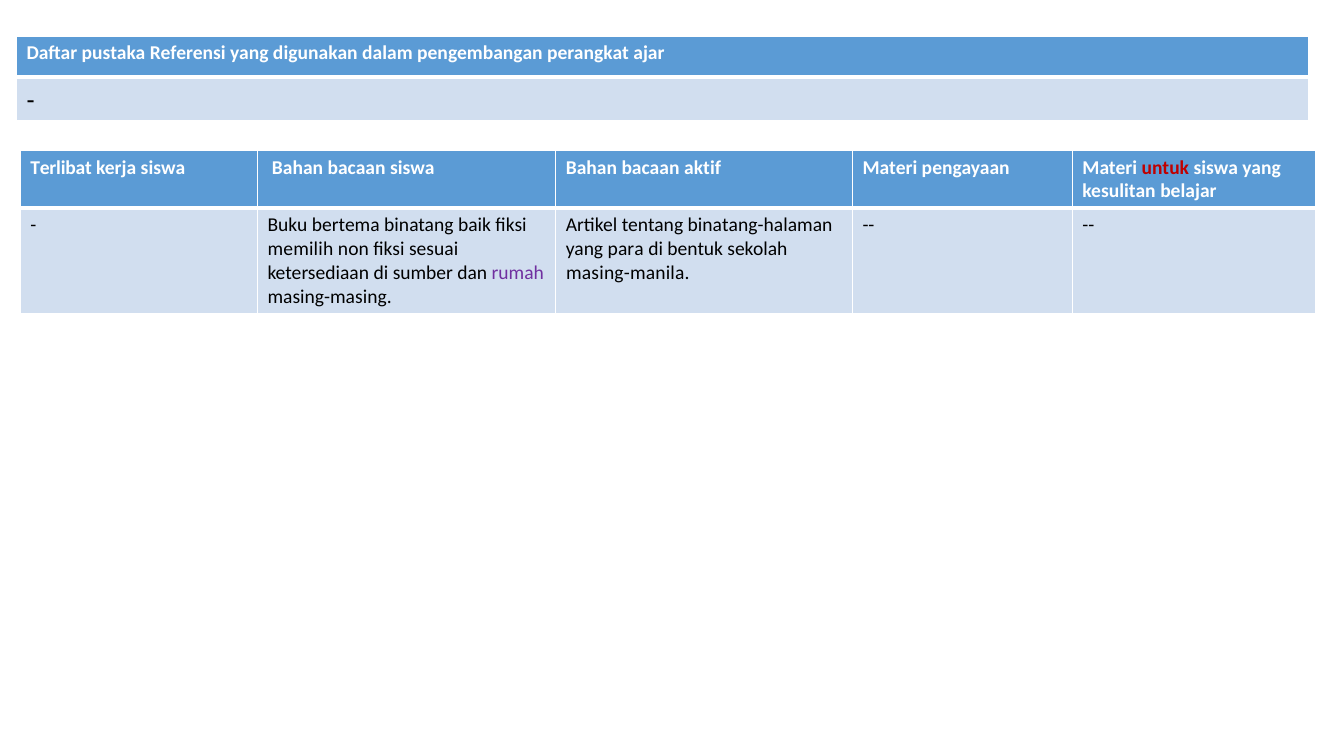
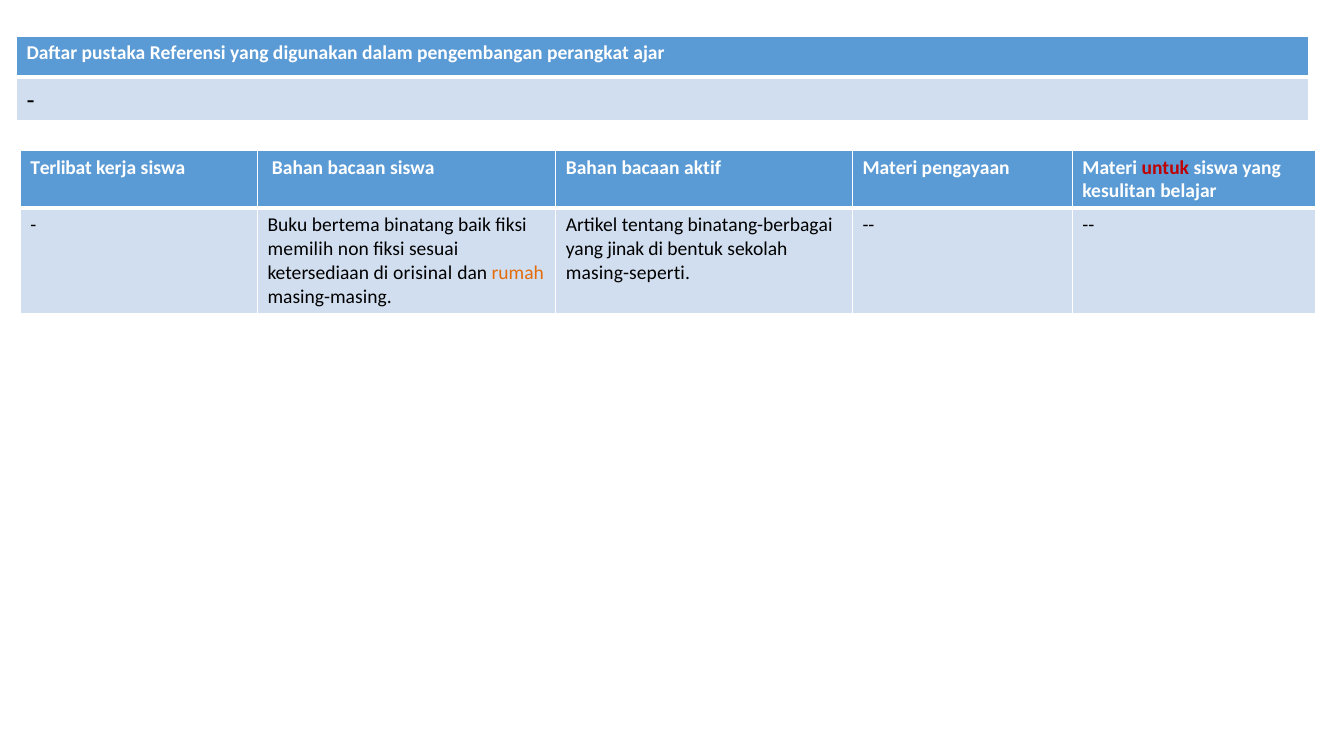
binatang-halaman: binatang-halaman -> binatang-berbagai (760, 225)
para: para -> jinak (626, 249)
sumber: sumber -> orisinal (423, 273)
rumah colour: purple -> orange (518, 273)
masing-manila: masing-manila -> masing-seperti (628, 273)
